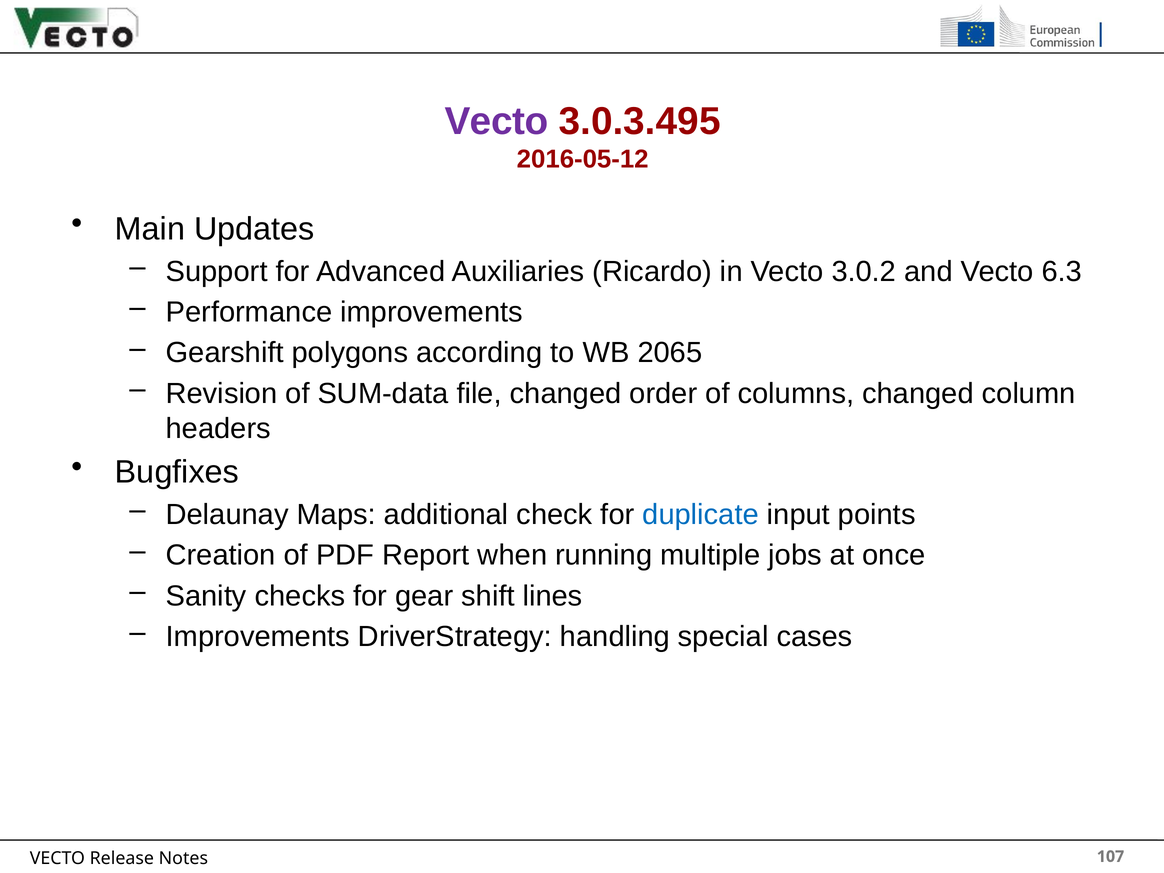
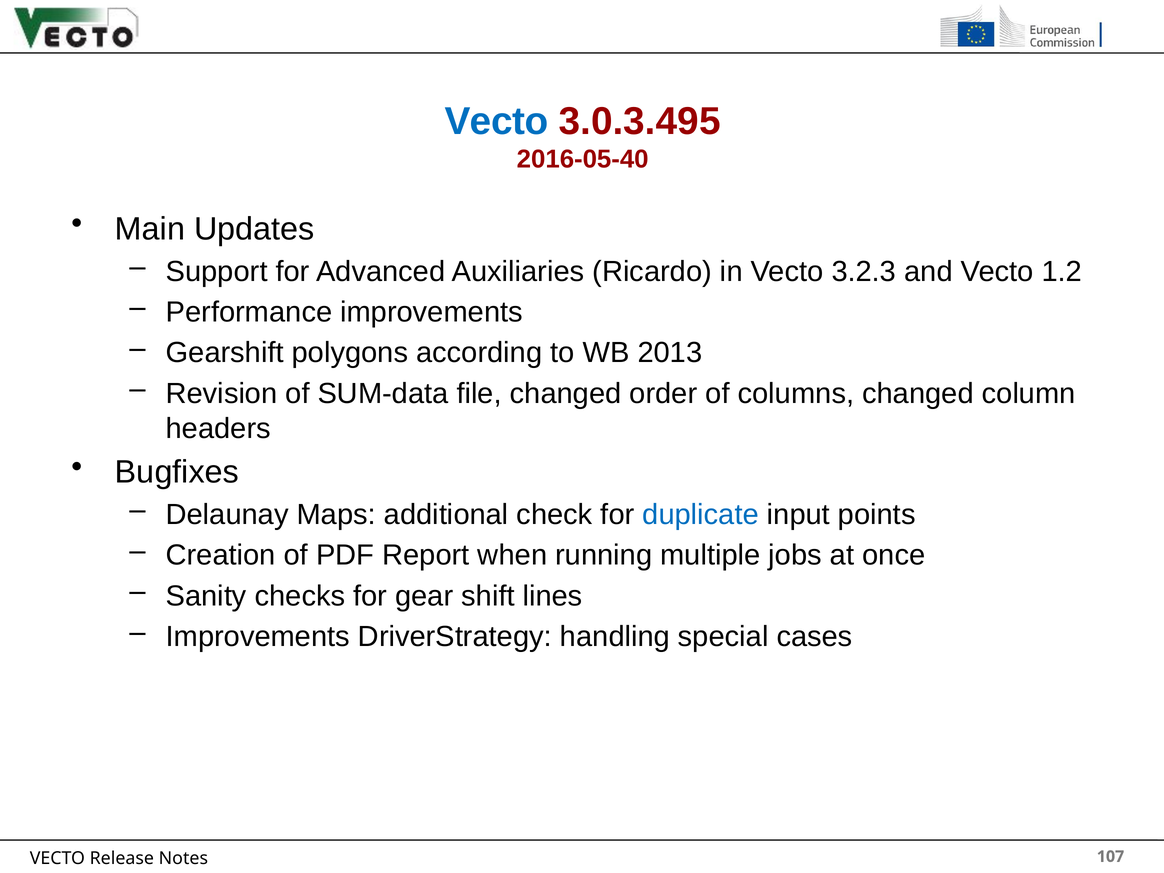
Vecto colour: purple -> blue (497, 121)
2016-05-12: 2016-05-12 -> 2016-05-40 (583, 159)
3.0.2: 3.0.2 -> 3.2.3 (864, 271)
6.3: 6.3 -> 1.2 (1062, 271)
2065: 2065 -> 2013 (670, 353)
